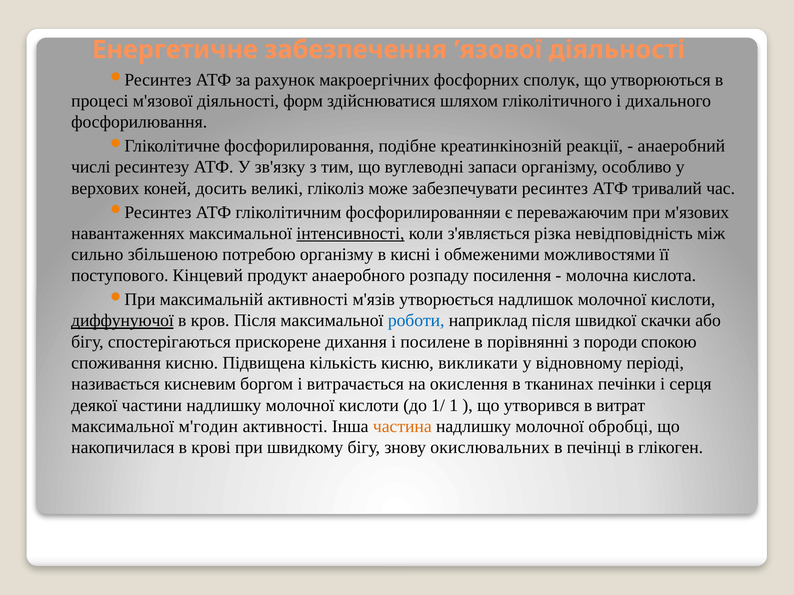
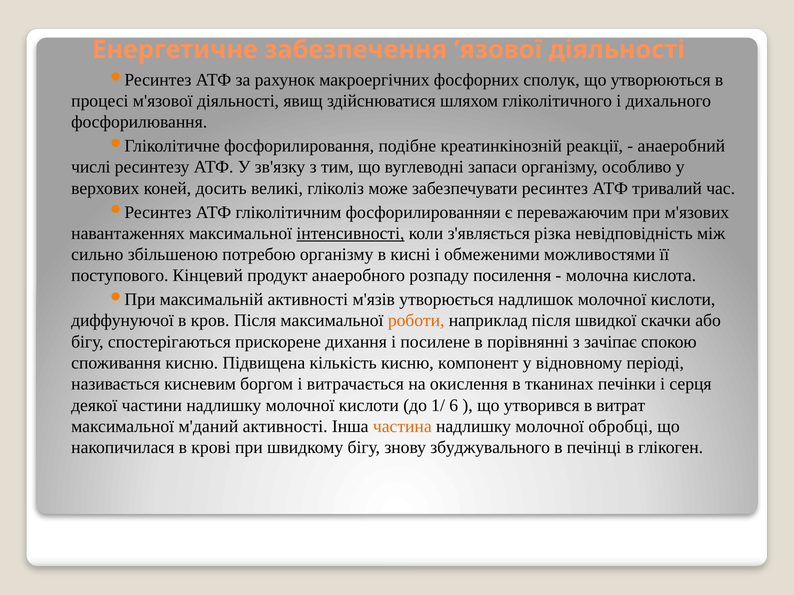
форм: форм -> явищ (303, 101)
диффунуючої underline: present -> none (123, 321)
роботи colour: blue -> orange (416, 321)
породи: породи -> зачіпає (610, 342)
викликати: викликати -> компонент (478, 363)
1: 1 -> 6 (454, 406)
м'годин: м'годин -> м'даний (208, 427)
окислювальних: окислювальних -> збуджувального (490, 448)
